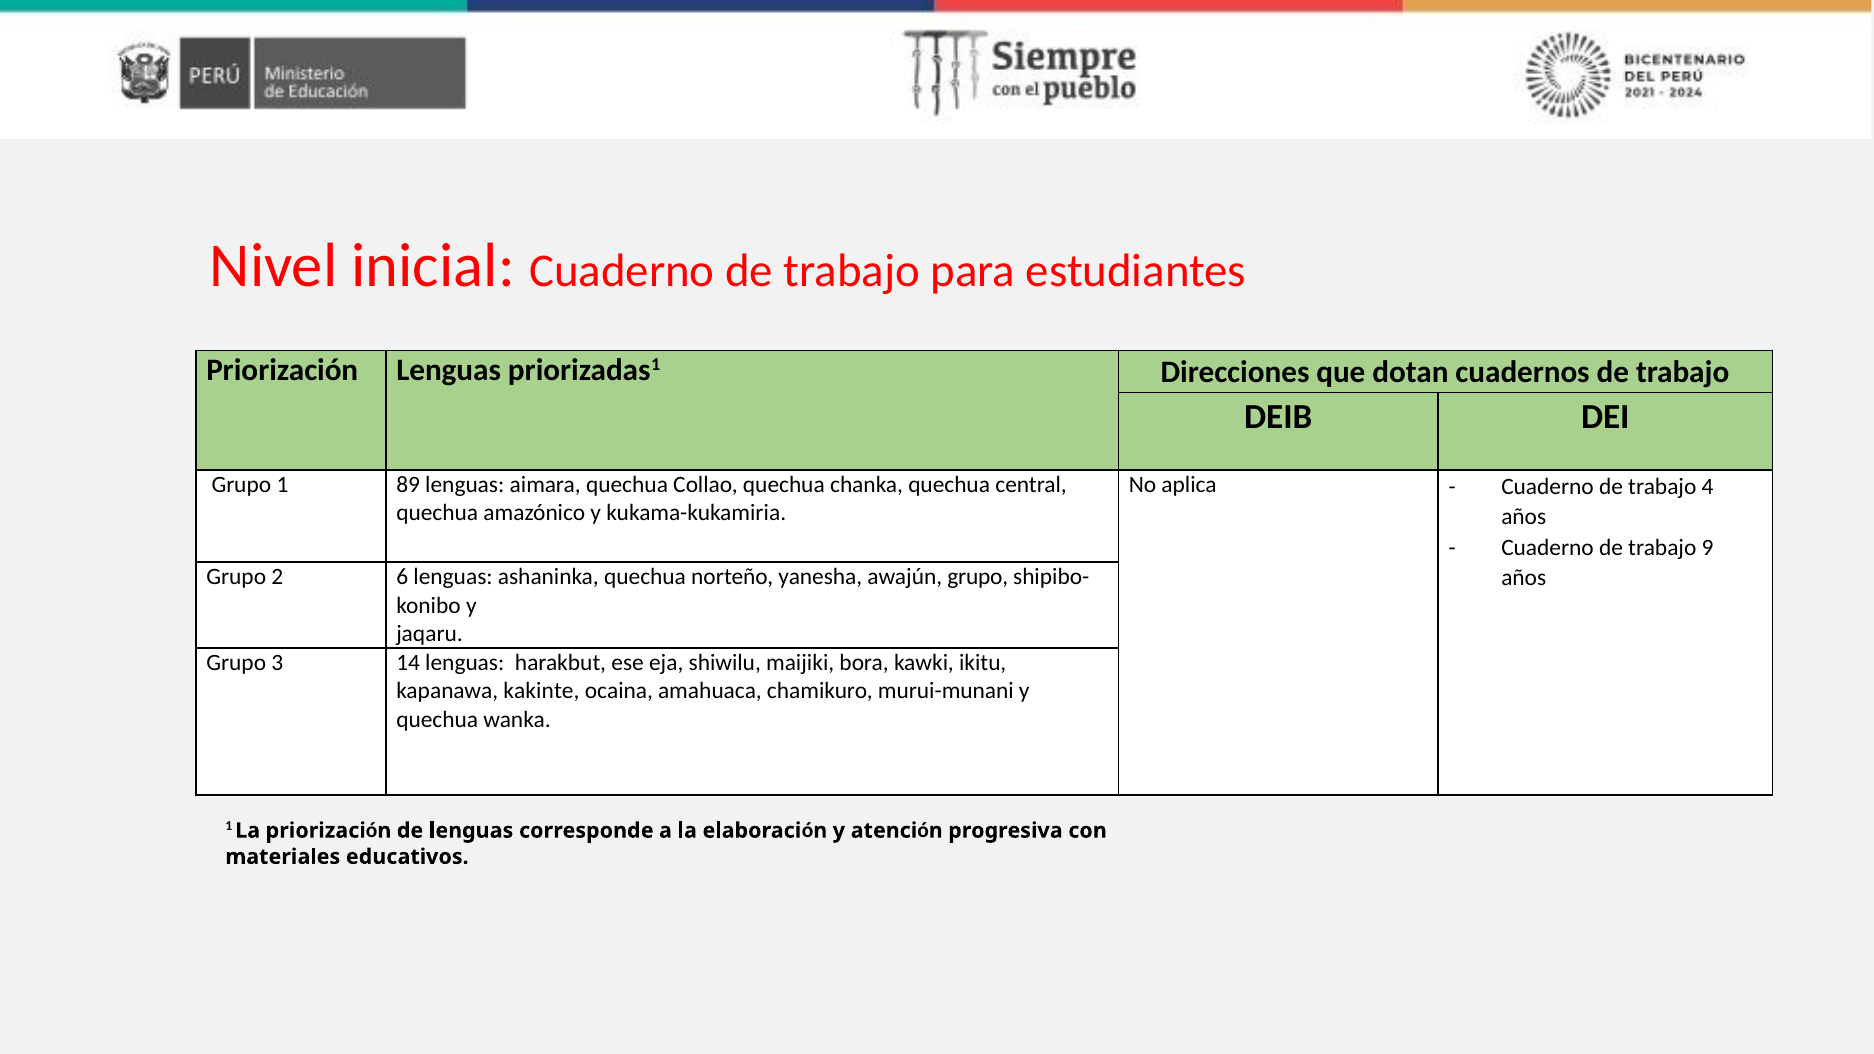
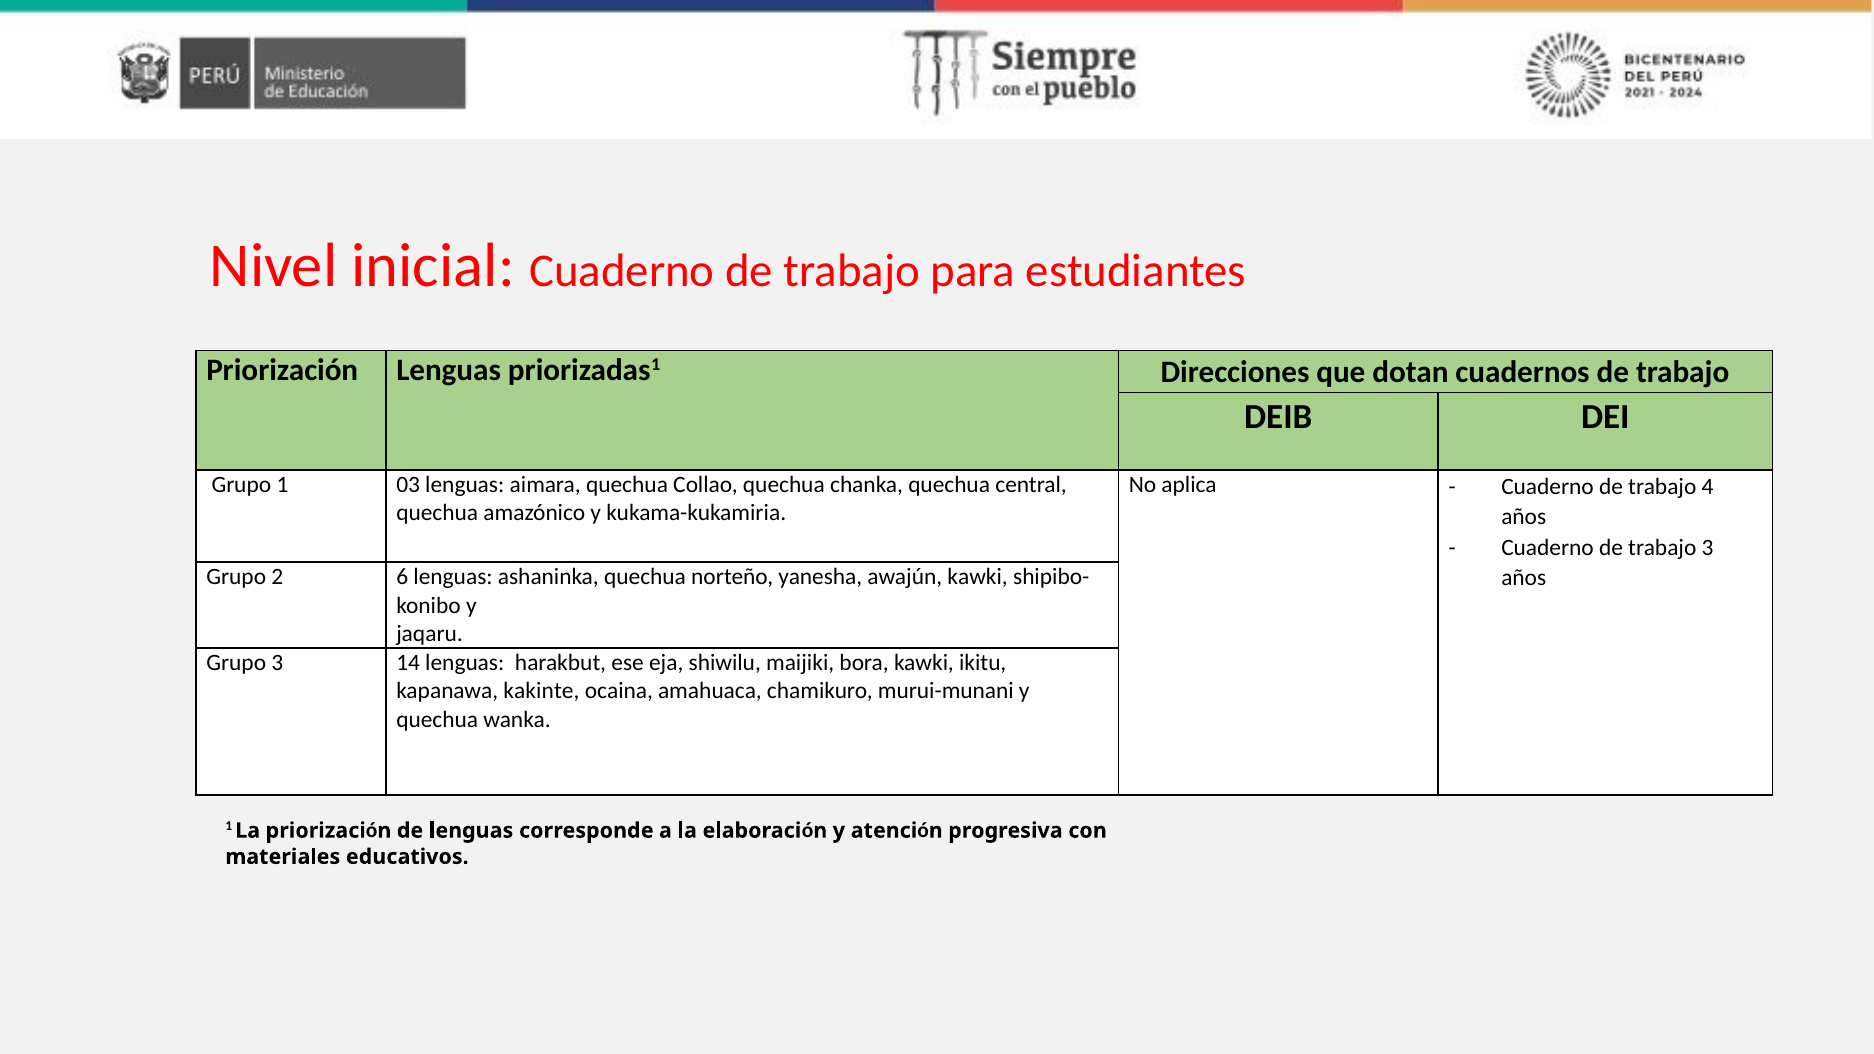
89: 89 -> 03 (408, 485)
trabajo 9: 9 -> 3 (1708, 548)
awajún grupo: grupo -> kawki (978, 577)
